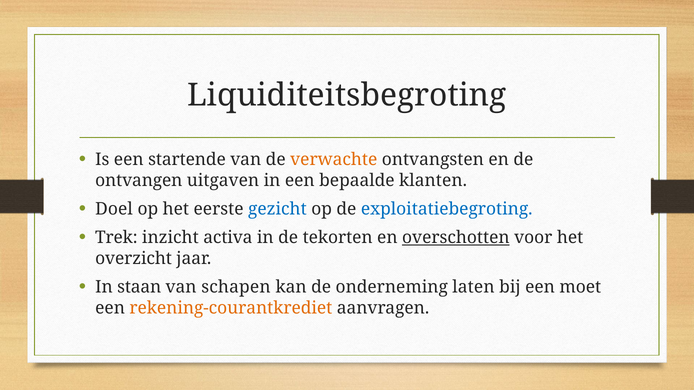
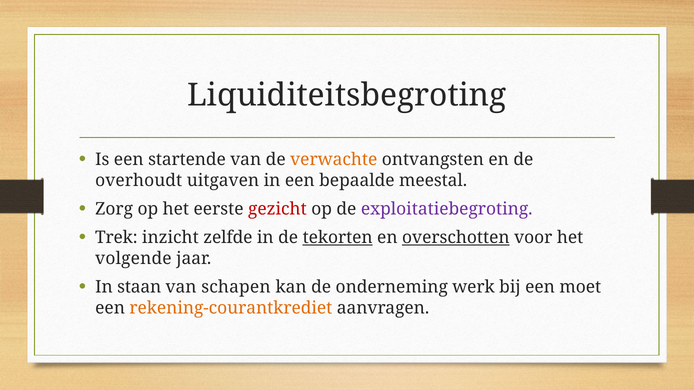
ontvangen: ontvangen -> overhoudt (139, 181)
klanten: klanten -> meestal (433, 181)
Doel: Doel -> Zorg (114, 209)
gezicht colour: blue -> red (277, 209)
exploitatiebegroting colour: blue -> purple (447, 209)
activa: activa -> zelfde (228, 238)
tekorten underline: none -> present (338, 238)
overzicht: overzicht -> volgende (133, 259)
laten: laten -> werk (474, 287)
